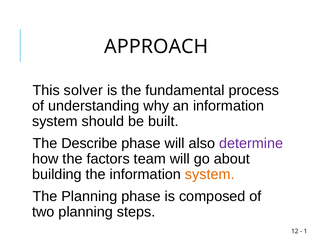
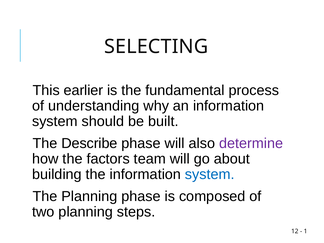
APPROACH: APPROACH -> SELECTING (156, 46)
solver: solver -> earlier (83, 90)
system colour: orange -> blue (210, 174)
